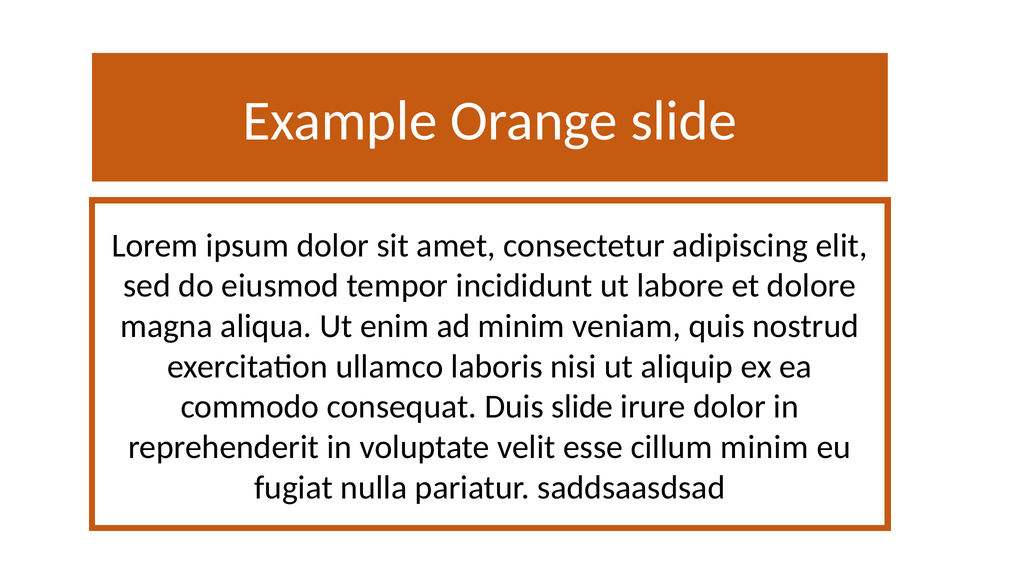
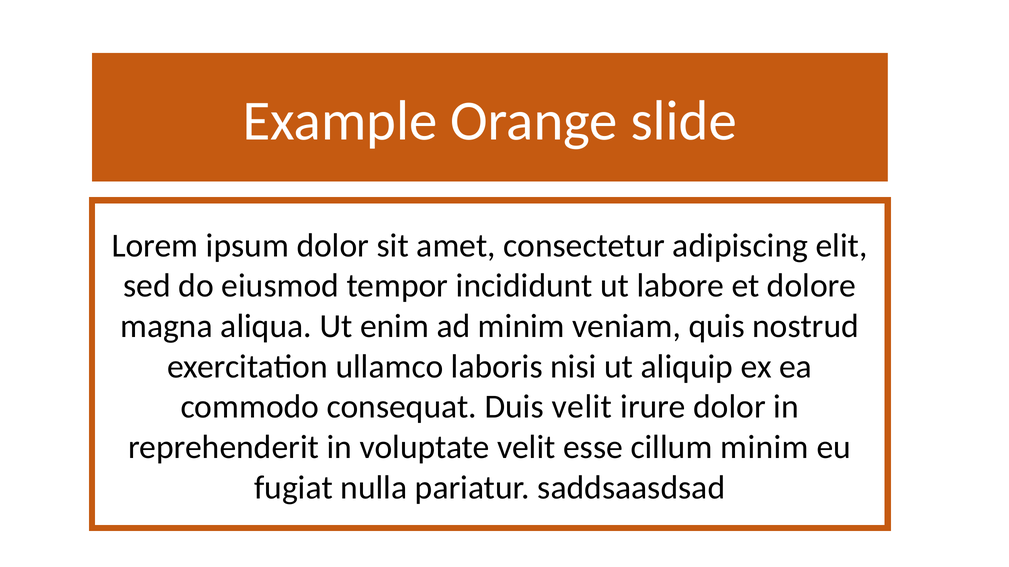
Duis slide: slide -> velit (582, 407)
